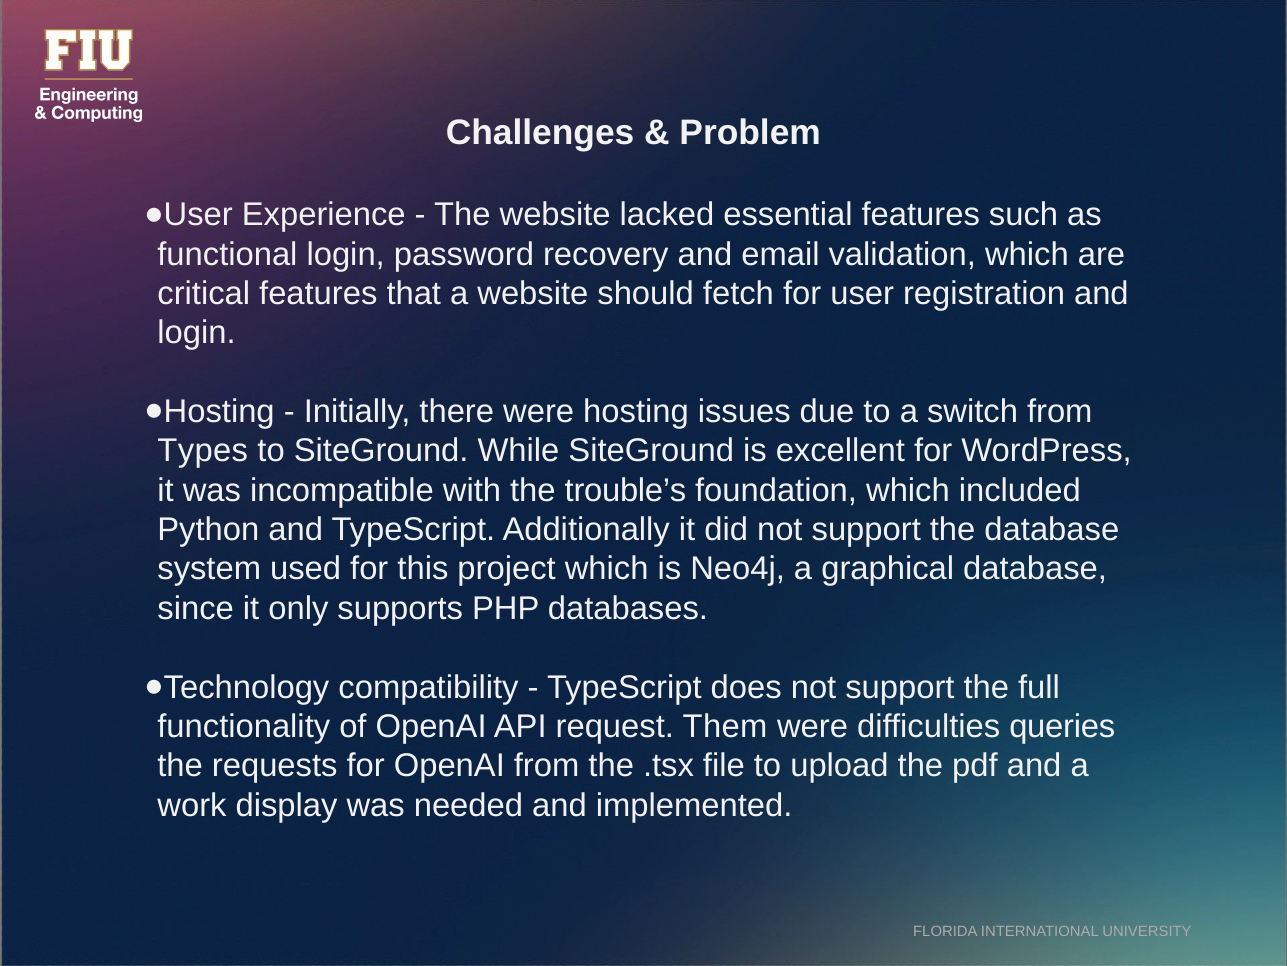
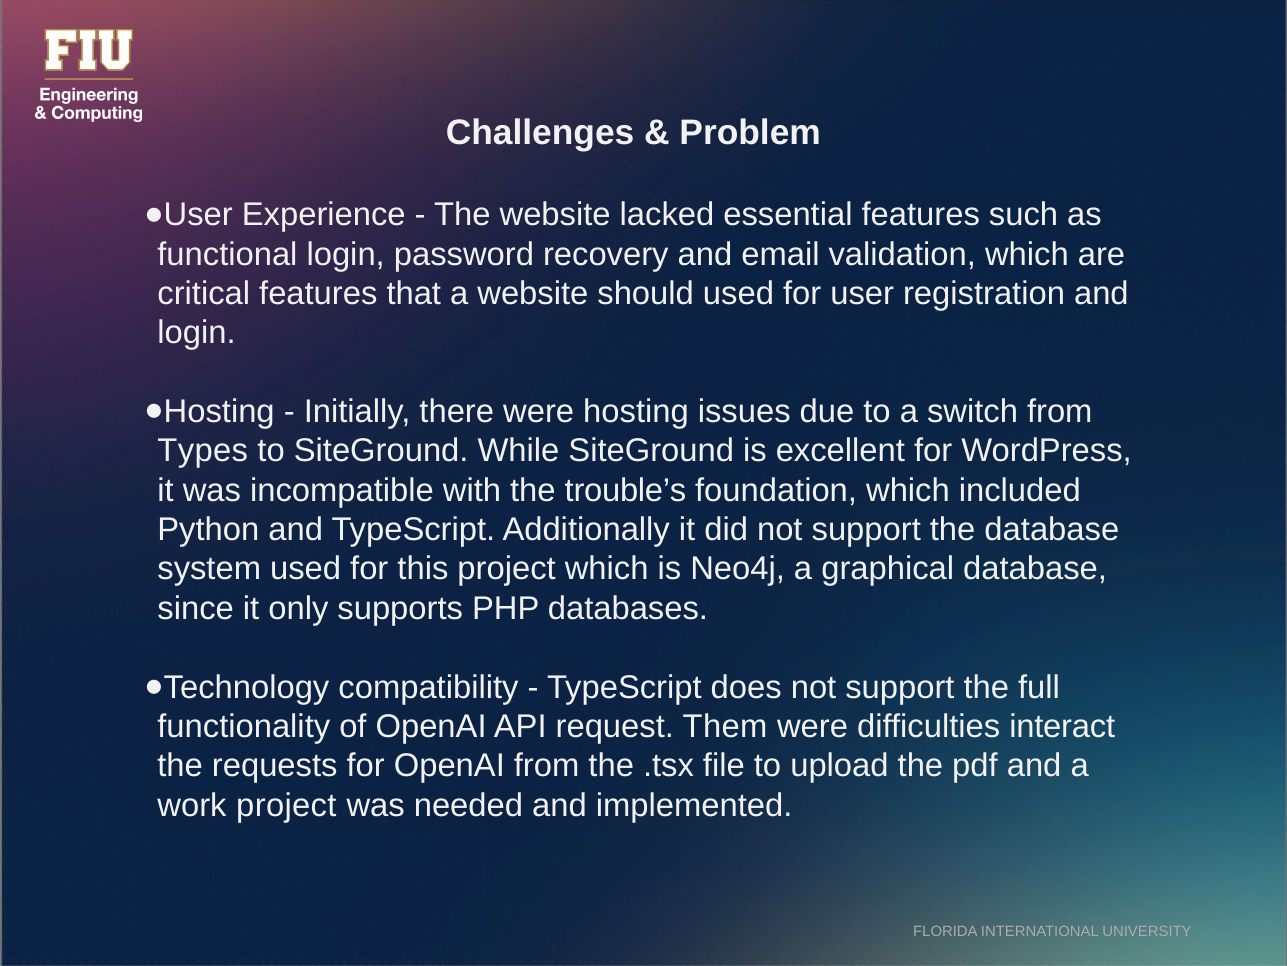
should fetch: fetch -> used (738, 293)
queries: queries -> interact (1062, 726)
work display: display -> project (286, 805)
